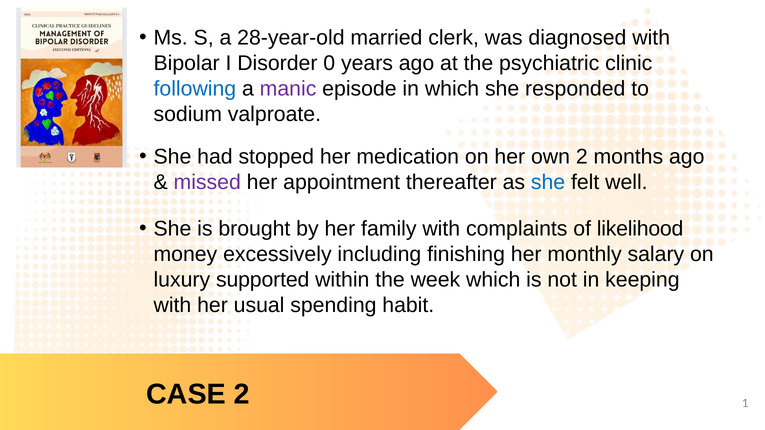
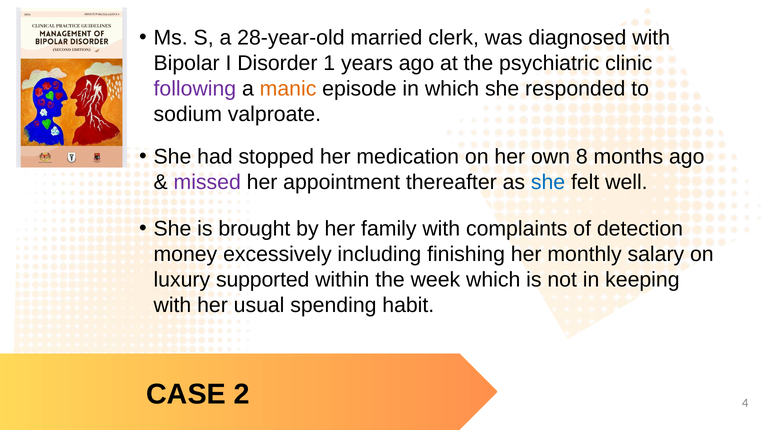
0: 0 -> 1 (329, 63)
following colour: blue -> purple (195, 89)
manic colour: purple -> orange (288, 89)
own 2: 2 -> 8 (582, 157)
likelihood: likelihood -> detection (640, 229)
1: 1 -> 4 (745, 403)
